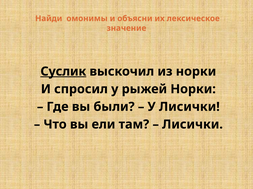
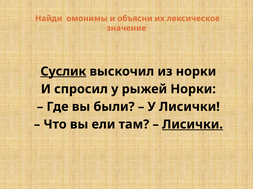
Лисички underline: none -> present (192, 125)
